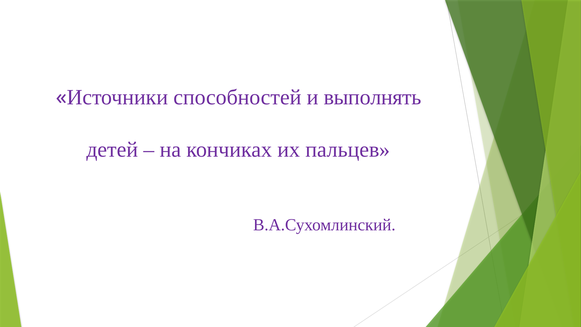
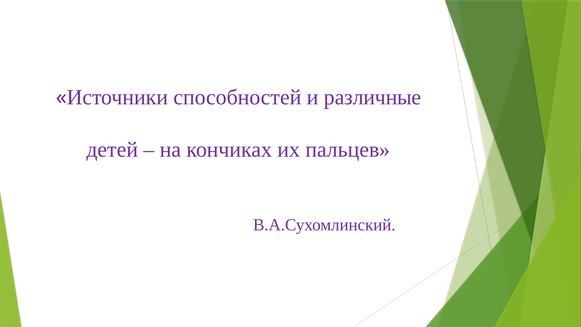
выполнять: выполнять -> различные (373, 97)
